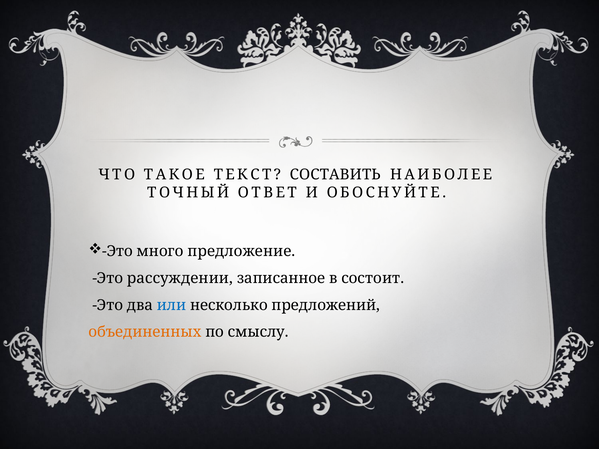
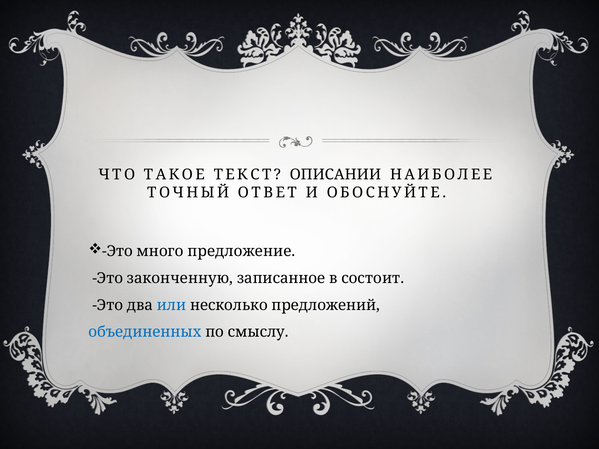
СОСТАВИТЬ: СОСТАВИТЬ -> ОПИСАНИИ (335, 175)
рассуждении: рассуждении -> законченную (180, 278)
объединенных colour: orange -> blue (145, 332)
